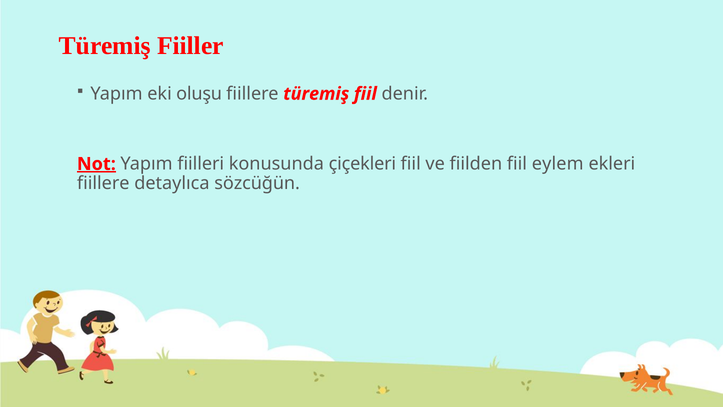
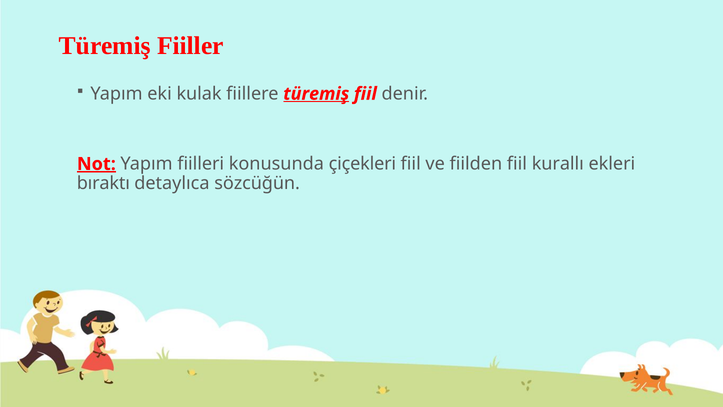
oluşu: oluşu -> kulak (199, 94)
türemiş underline: none -> present (316, 94)
eylem: eylem -> kurallı (558, 164)
fiillere: fiillere -> bıraktı (103, 183)
